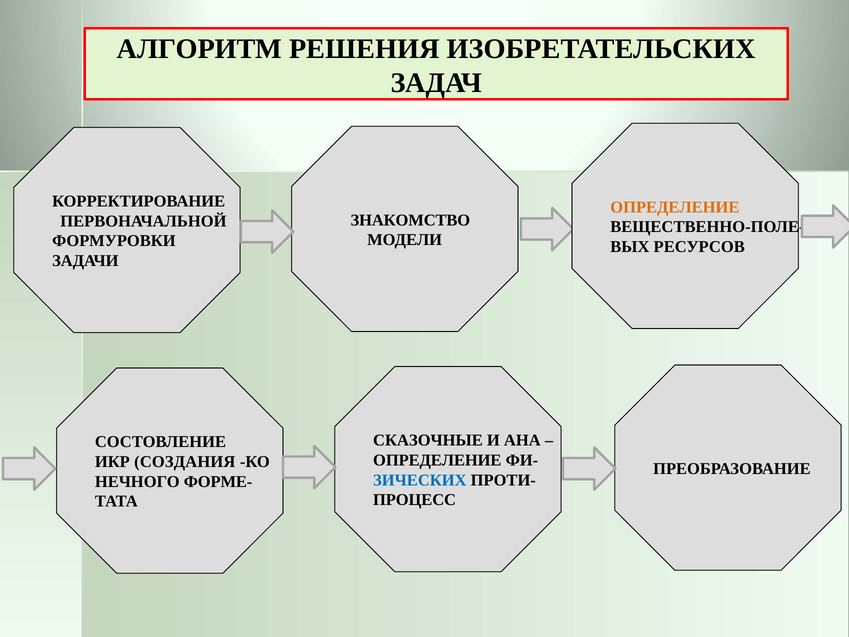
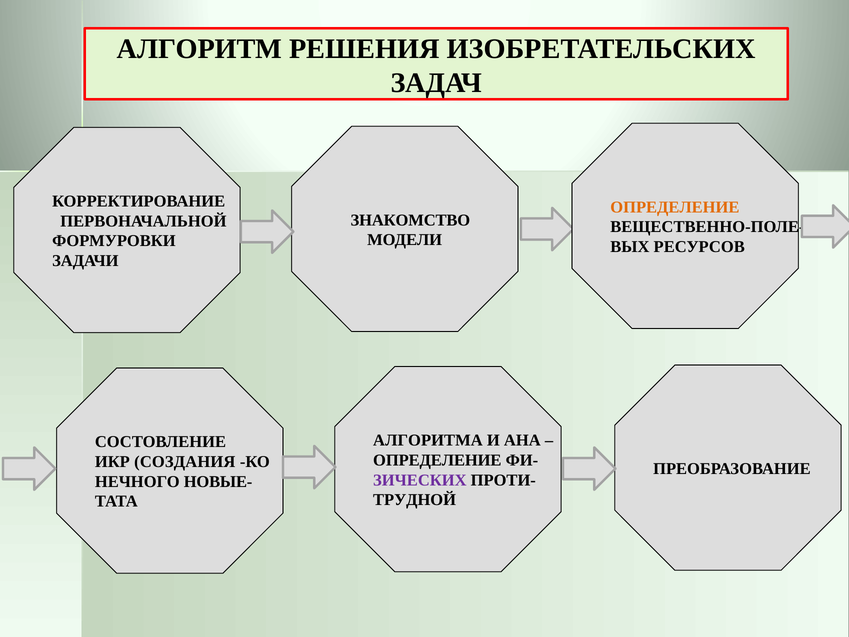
СКАЗОЧНЫЕ: СКАЗОЧНЫЕ -> АЛГОРИТМА (428, 440)
ЗИЧЕСКИХ colour: blue -> purple (420, 480)
ФОРМЕ-: ФОРМЕ- -> НОВЫЕ- (218, 481)
ПРОЦЕСС: ПРОЦЕСС -> ТРУДНОЙ (415, 500)
